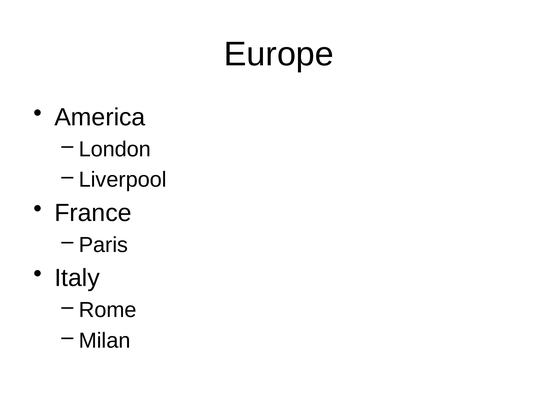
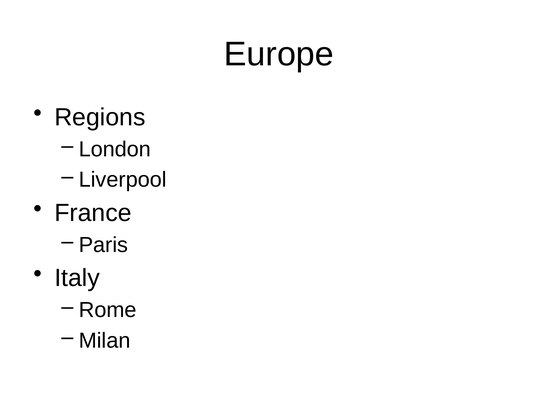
America: America -> Regions (100, 117)
